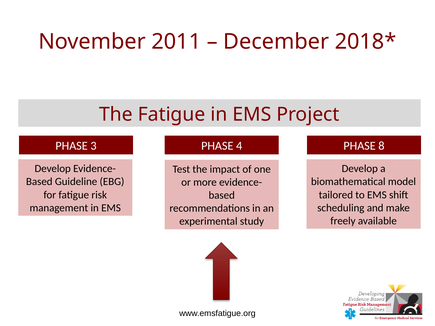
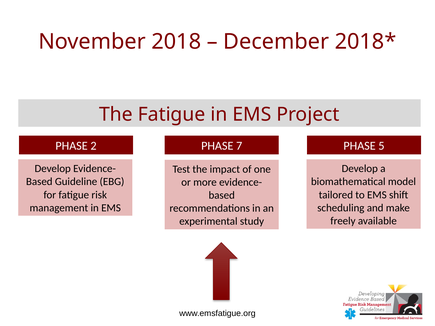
2011: 2011 -> 2018 (176, 42)
3: 3 -> 2 (93, 146)
4: 4 -> 7 (239, 146)
8: 8 -> 5 (381, 146)
